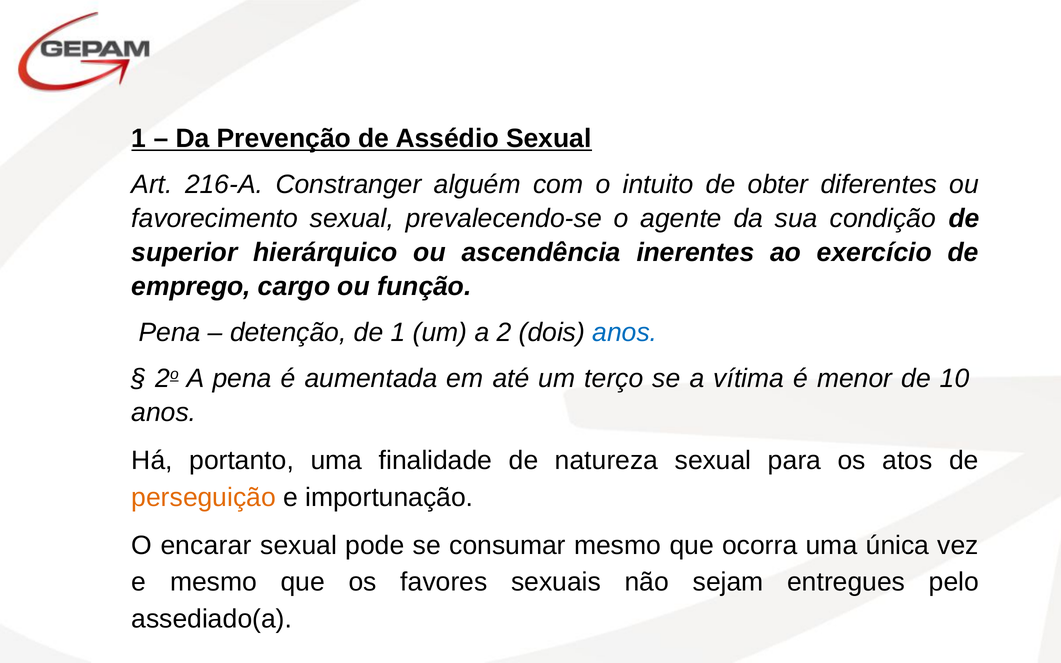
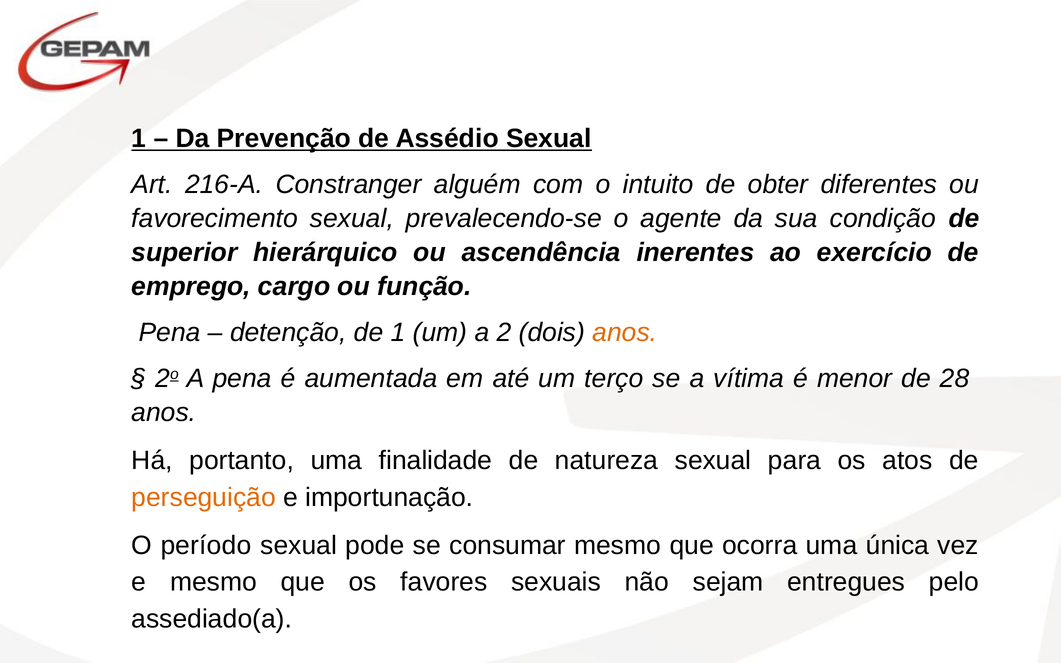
anos colour: blue -> orange (625, 333)
10: 10 -> 28 (955, 378)
encarar: encarar -> período (206, 546)
